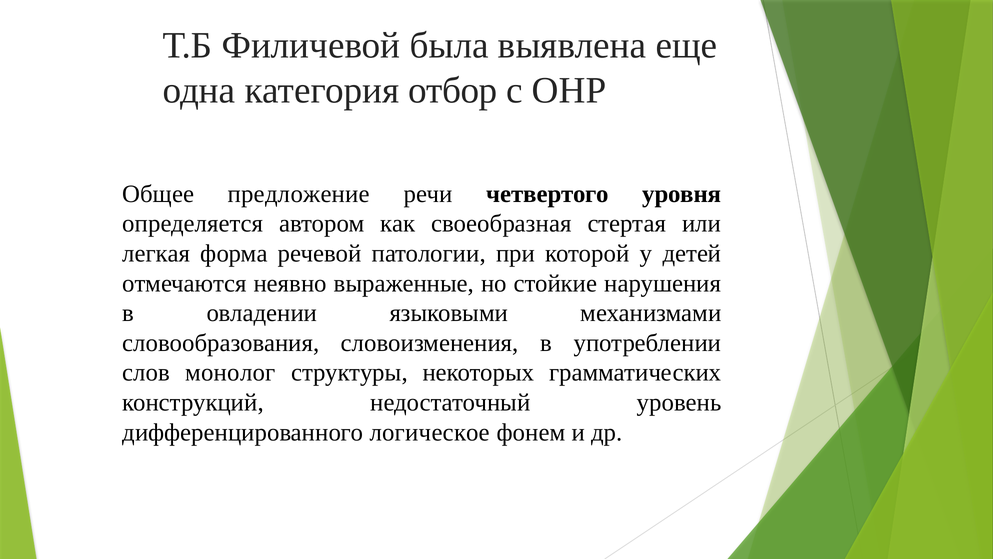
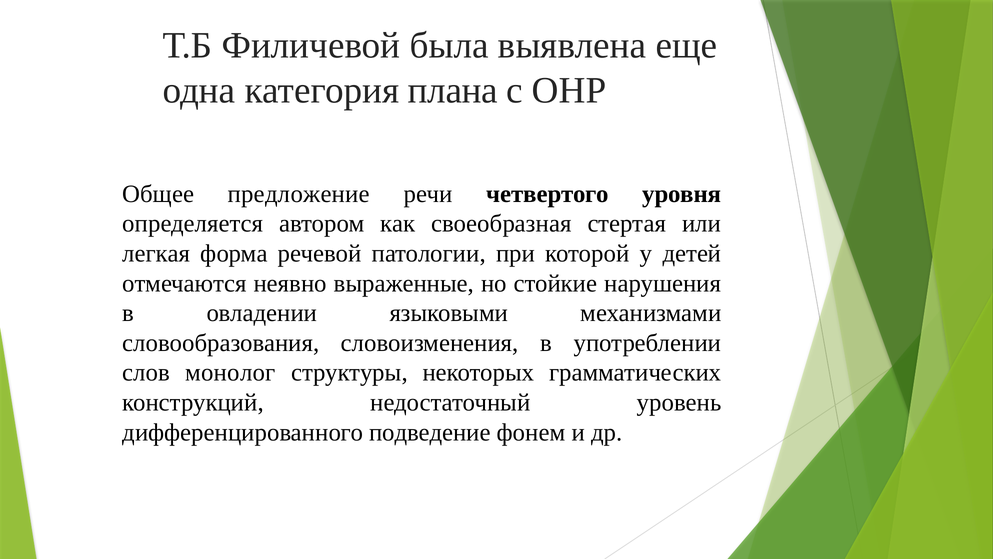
отбор: отбор -> плана (453, 90)
логическое: логическое -> подведение (430, 432)
